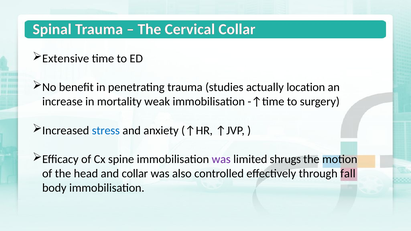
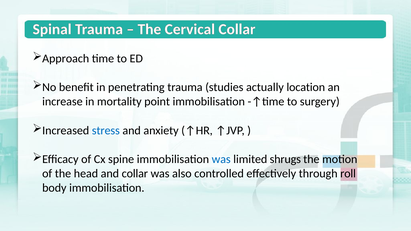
Extensive: Extensive -> Approach (66, 59)
weak: weak -> point (157, 102)
was colour: purple -> blue (221, 159)
fall: fall -> roll (348, 174)
